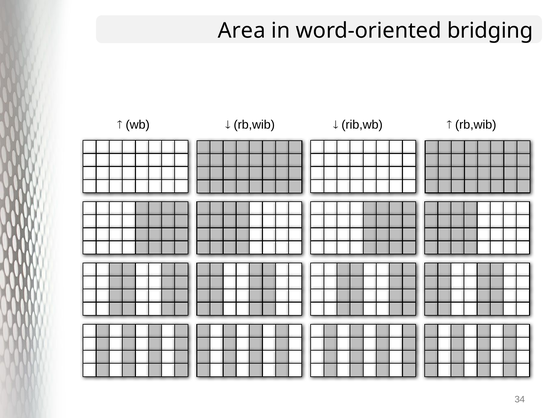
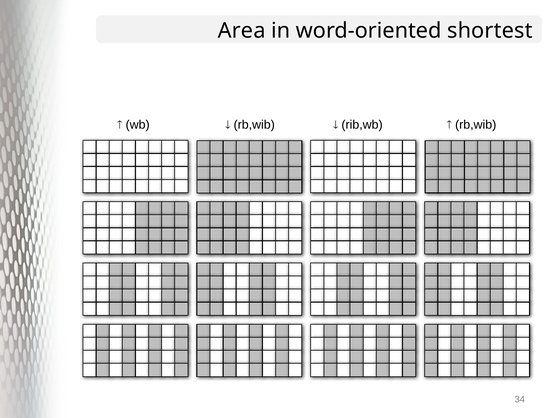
bridging: bridging -> shortest (490, 31)
